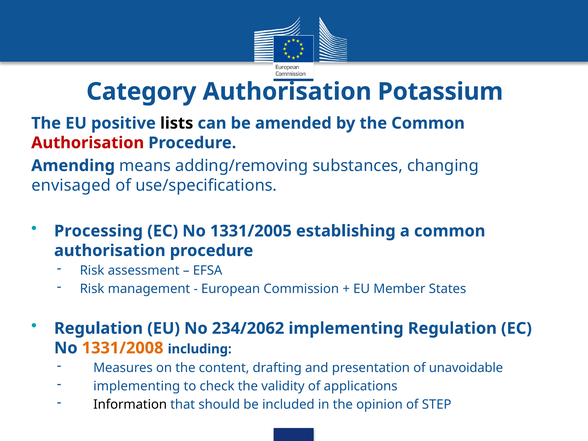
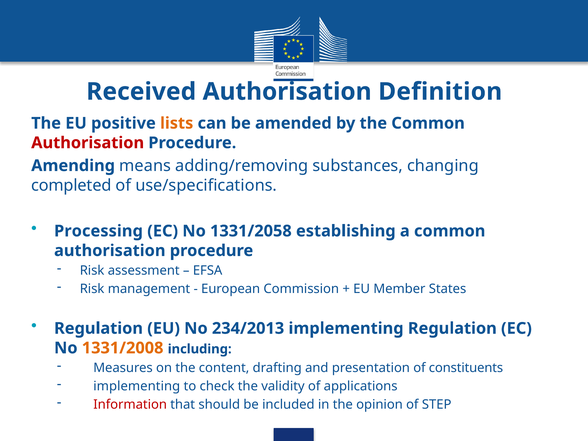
Category: Category -> Received (141, 92)
Potassium: Potassium -> Definition (440, 92)
lists colour: black -> orange (177, 123)
envisaged: envisaged -> completed (71, 185)
1331/2005: 1331/2005 -> 1331/2058 (251, 231)
234/2062: 234/2062 -> 234/2013 (248, 328)
unavoidable: unavoidable -> constituents (466, 368)
Information colour: black -> red (130, 405)
